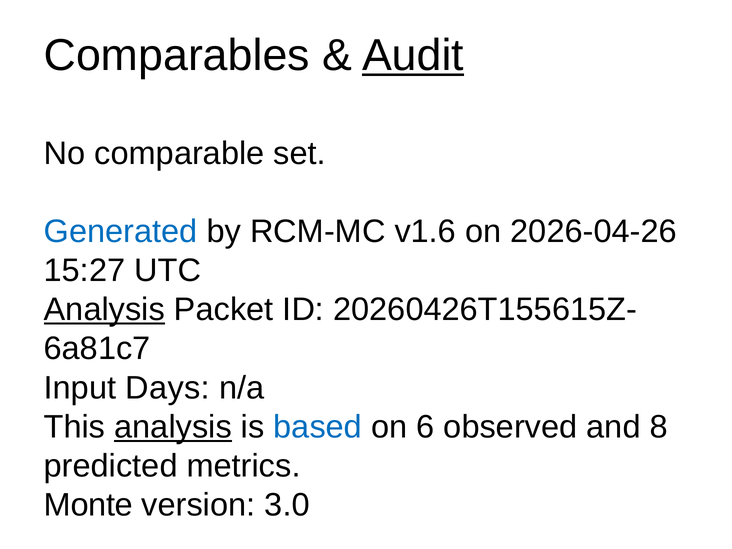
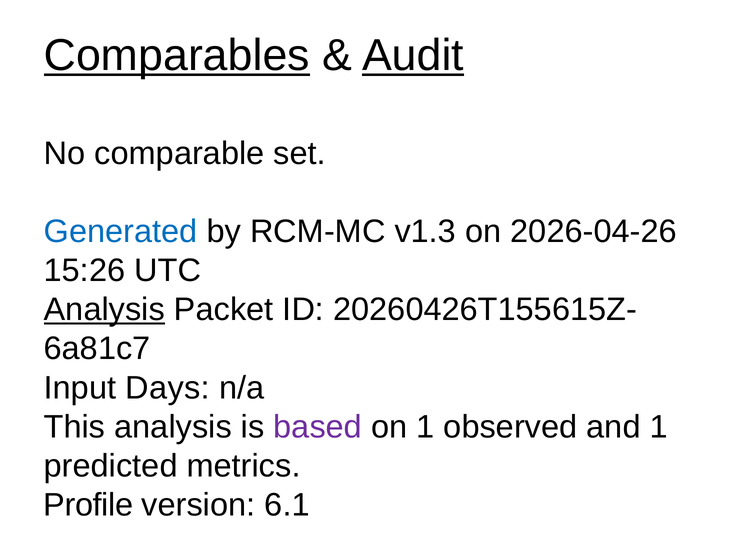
Comparables underline: none -> present (177, 56)
v1.6: v1.6 -> v1.3 (425, 232)
15:27: 15:27 -> 15:26 (85, 271)
analysis underline: present -> none (173, 427)
based colour: blue -> purple (318, 427)
on 6: 6 -> 1 (425, 427)
and 8: 8 -> 1 (659, 427)
Monte: Monte -> Profile (88, 505)
3.0: 3.0 -> 6.1 (287, 505)
